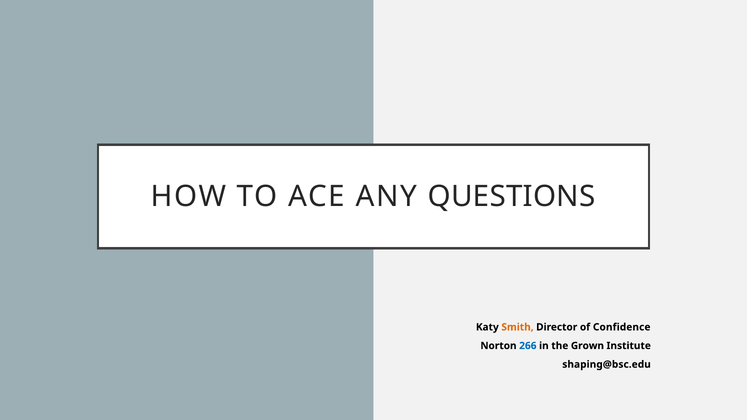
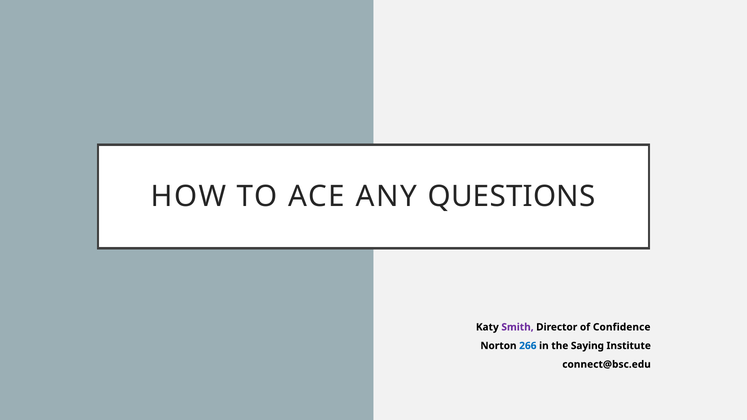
Smith colour: orange -> purple (517, 327)
Grown: Grown -> Saying (587, 346)
shaping@bsc.edu: shaping@bsc.edu -> connect@bsc.edu (607, 365)
